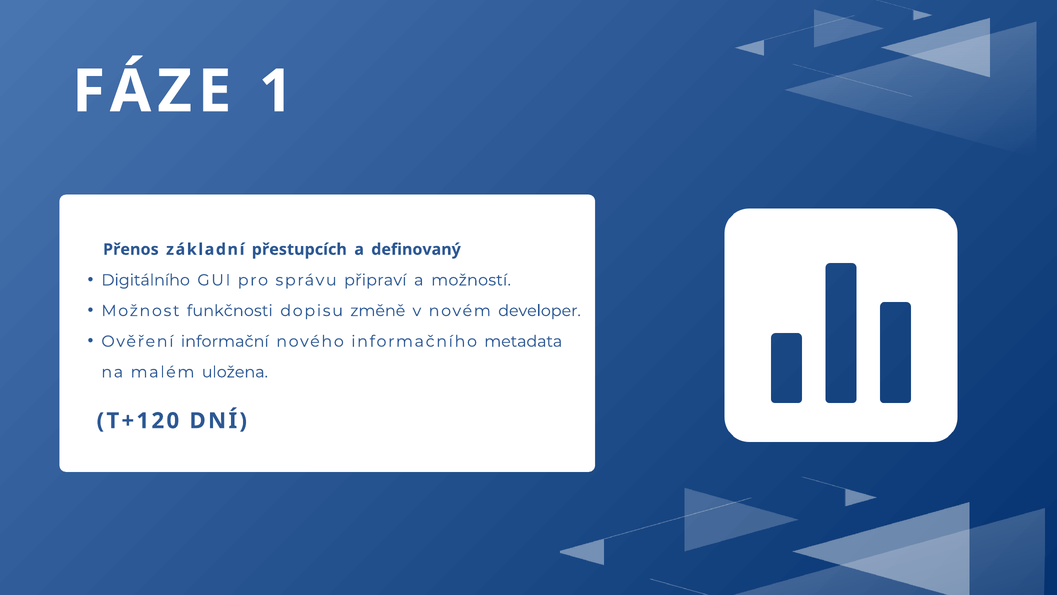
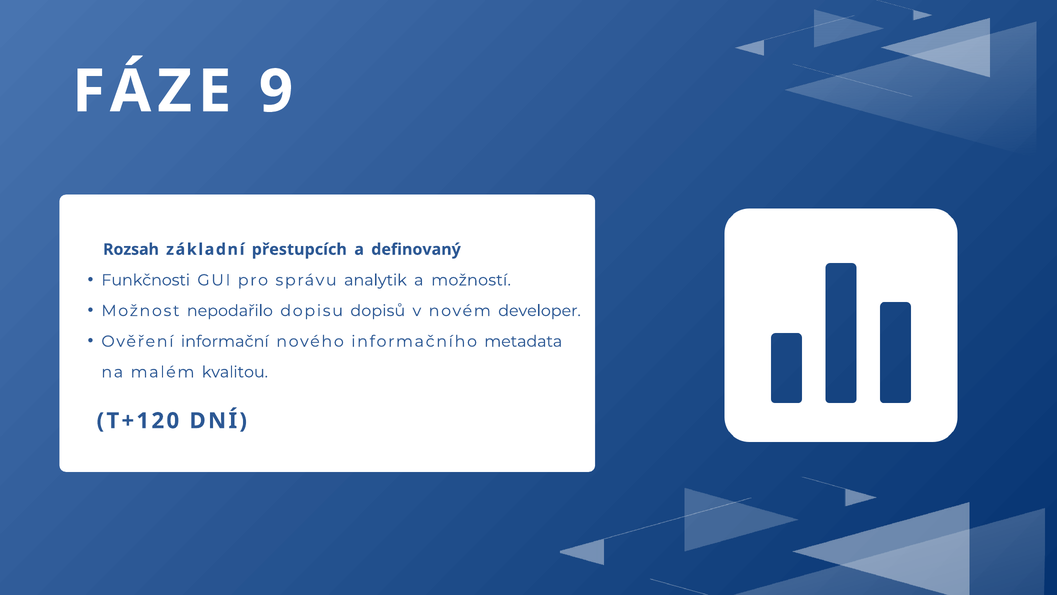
1: 1 -> 9 (276, 92)
Přenos: Přenos -> Rozsah (131, 249)
Digitálního: Digitálního -> Funkčnosti (146, 280)
připraví: připraví -> analytik (375, 280)
funkčnosti: funkčnosti -> nepodařilo (230, 311)
změně: změně -> dopisů (378, 311)
uložena: uložena -> kvalitou (235, 372)
